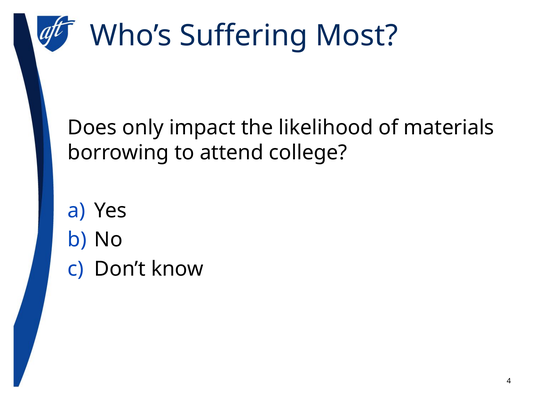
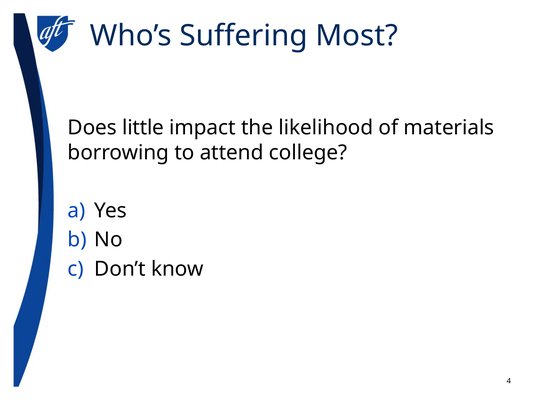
only: only -> little (143, 128)
